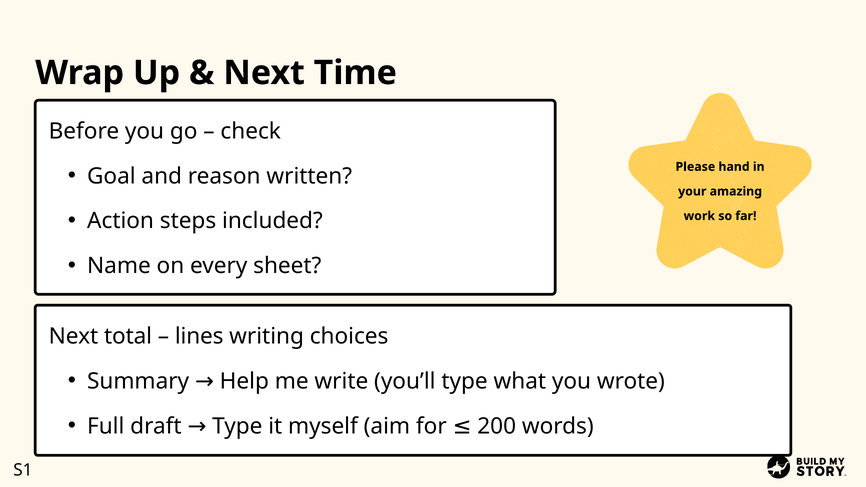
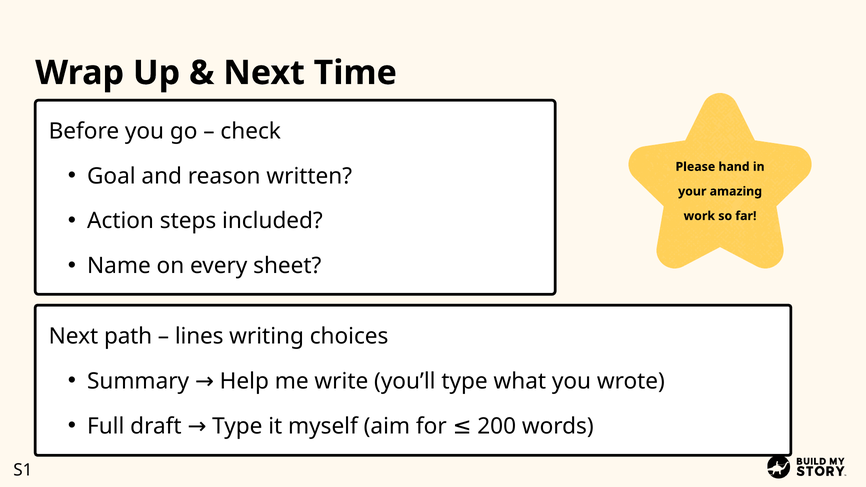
total: total -> path (128, 336)
